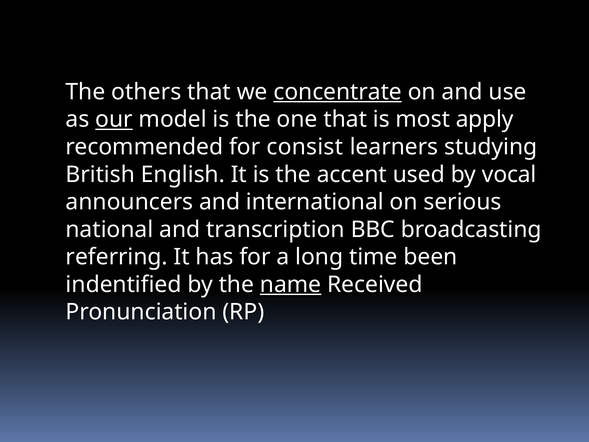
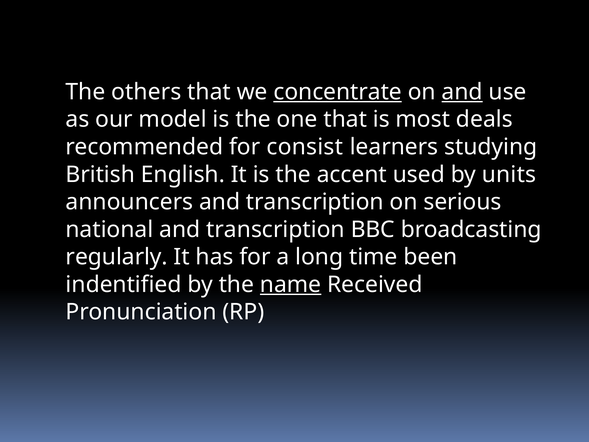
and underline: none -> present (462, 92)
our underline: present -> none (114, 119)
apply: apply -> deals (484, 119)
vocal: vocal -> units (509, 174)
announcers and international: international -> transcription (315, 202)
referring: referring -> regularly (117, 257)
